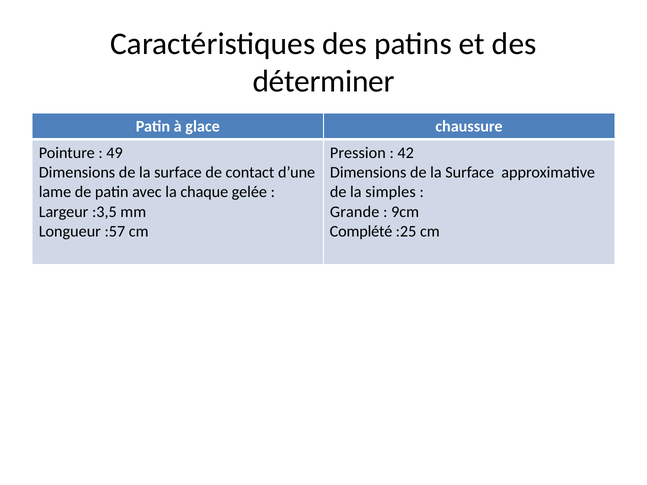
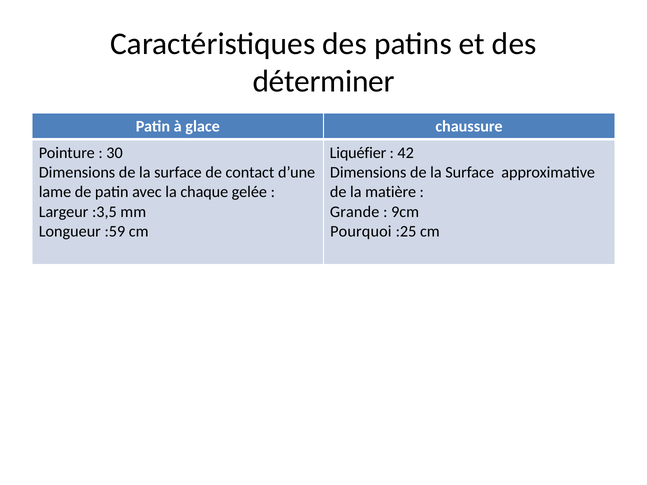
49: 49 -> 30 (115, 153)
Pression: Pression -> Liquéfier (358, 153)
simples: simples -> matière (391, 192)
:57: :57 -> :59 (115, 232)
Complété: Complété -> Pourquoi (361, 232)
